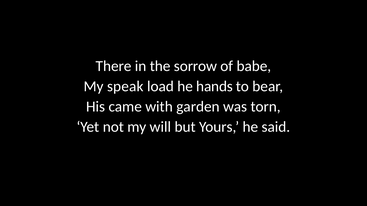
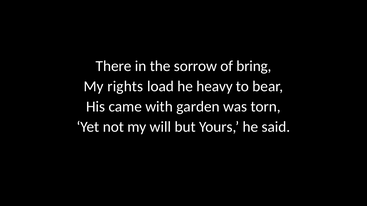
babe: babe -> bring (254, 66)
speak: speak -> rights (125, 87)
hands: hands -> heavy (215, 87)
